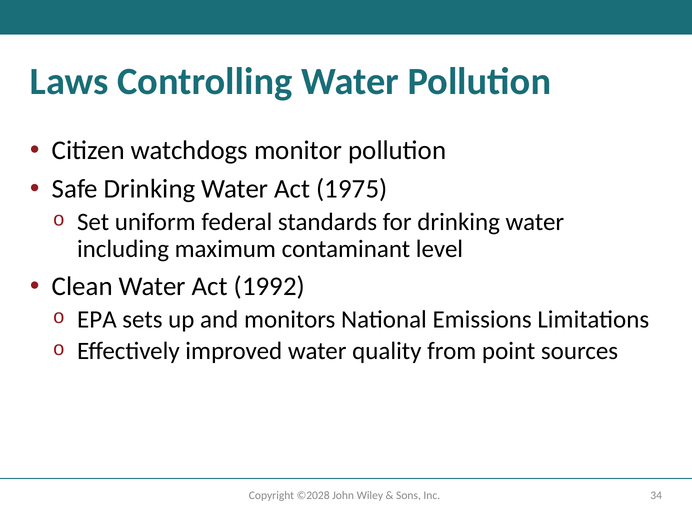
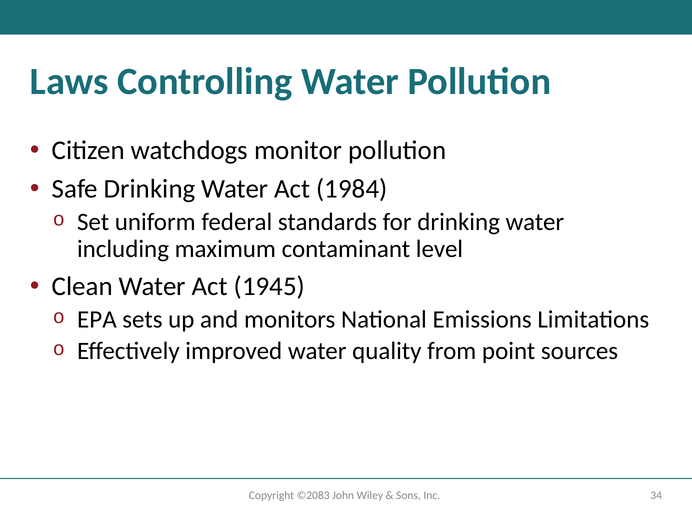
75: 75 -> 84 (370, 189)
92: 92 -> 45 (287, 287)
©2028: ©2028 -> ©2083 (313, 496)
